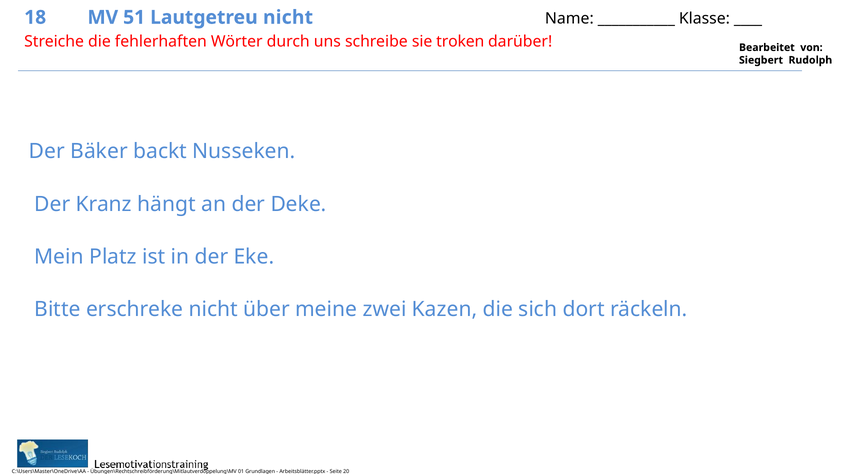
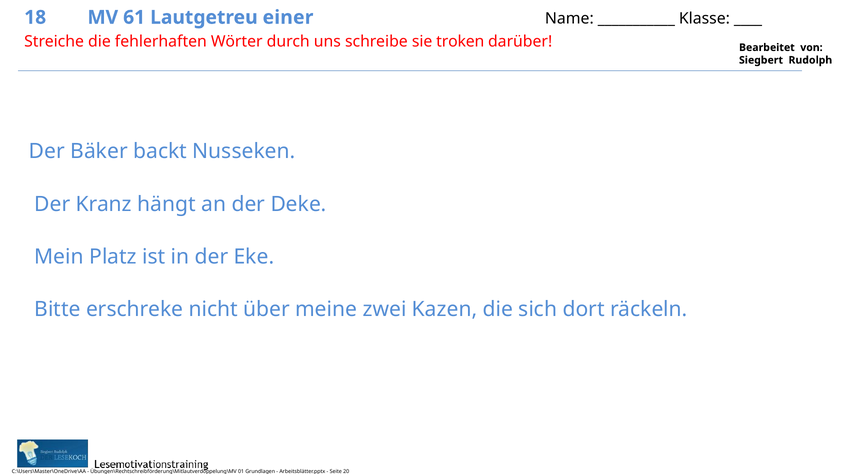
51: 51 -> 61 (134, 17)
Lautgetreu nicht: nicht -> einer (288, 17)
